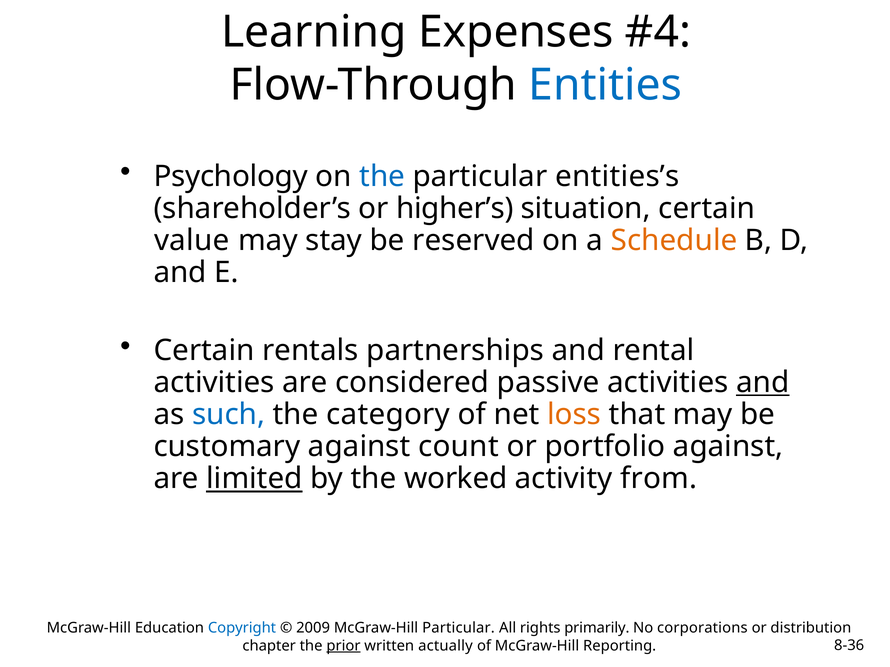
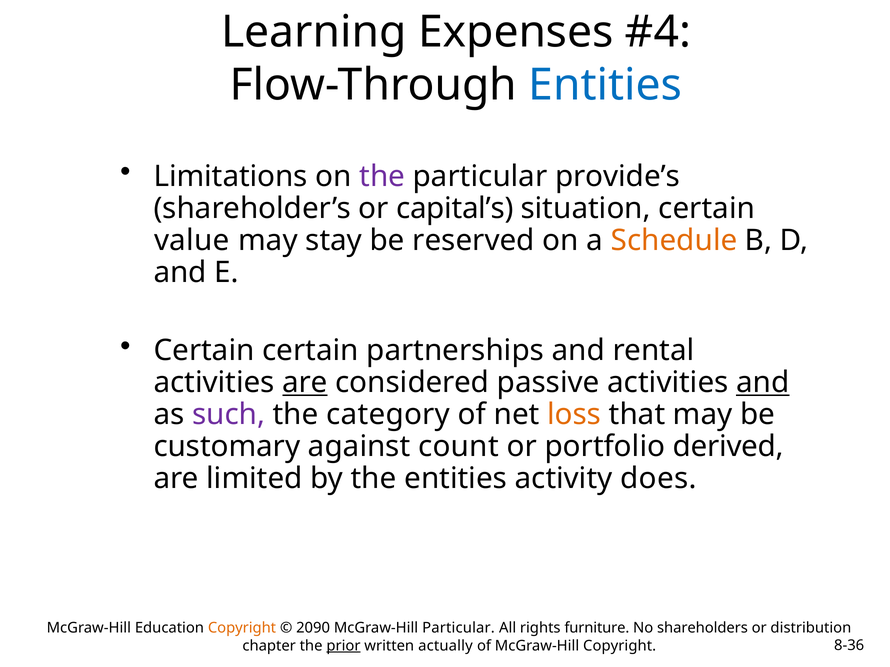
Psychology: Psychology -> Limitations (231, 177)
the colour: blue -> purple (382, 177)
entities’s: entities’s -> provide’s (618, 177)
higher’s: higher’s -> capital’s (455, 209)
Certain rentals: rentals -> certain (310, 351)
are underline: none -> present (305, 383)
such colour: blue -> purple (229, 415)
portfolio against: against -> derived (728, 447)
limited underline: present -> none (254, 479)
the worked: worked -> entities (456, 479)
from: from -> does (659, 479)
Copyright colour: blue -> orange (242, 628)
2009: 2009 -> 2090 (313, 628)
primarily: primarily -> furniture (597, 628)
corporations: corporations -> shareholders (702, 628)
McGraw-Hill Reporting: Reporting -> Copyright (620, 646)
